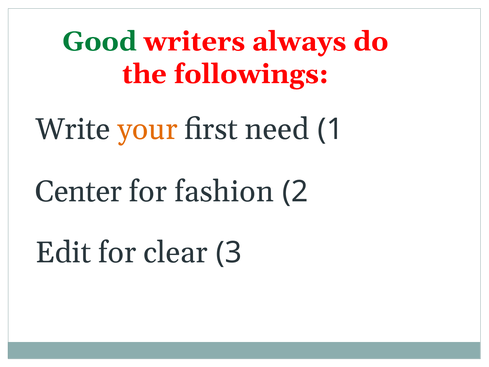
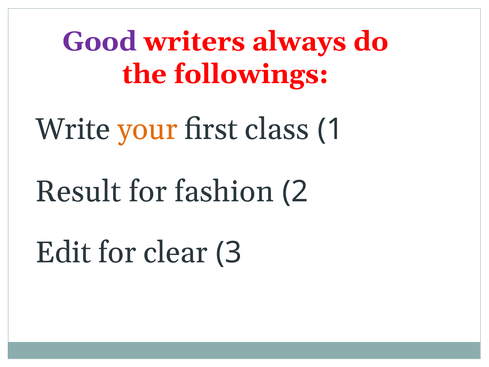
Good colour: green -> purple (100, 41)
need: need -> class (277, 129)
Center: Center -> Result (78, 191)
